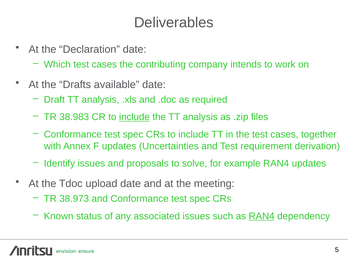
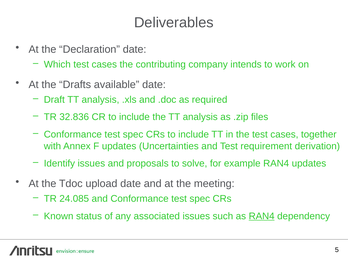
38.983: 38.983 -> 32.836 (74, 117)
include underline: present -> none (134, 117)
38.973: 38.973 -> 24.085 (74, 199)
